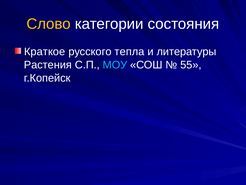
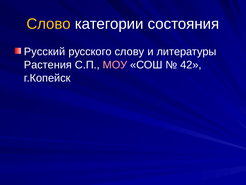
Краткое: Краткое -> Русский (45, 52)
тепла: тепла -> слову (129, 52)
МОУ colour: light blue -> pink (115, 65)
55: 55 -> 42 (191, 65)
